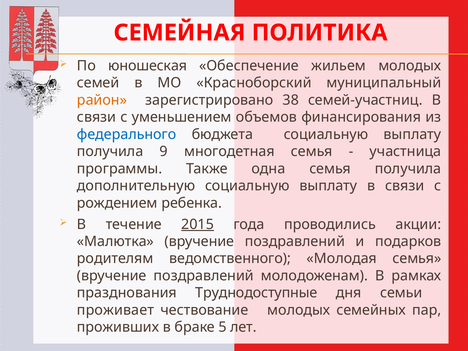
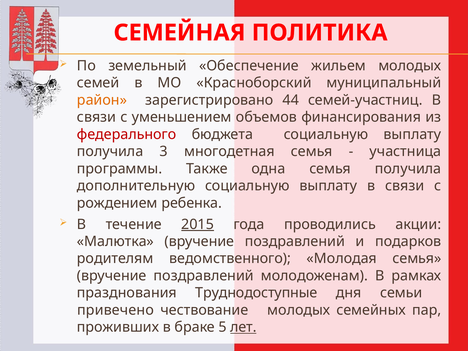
юношеская: юношеская -> земельный (148, 66)
38: 38 -> 44 (291, 100)
федерального colour: blue -> red (127, 134)
9: 9 -> 3 (164, 152)
проживает: проживает -> привечено (115, 310)
лет underline: none -> present (243, 327)
